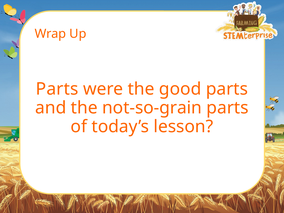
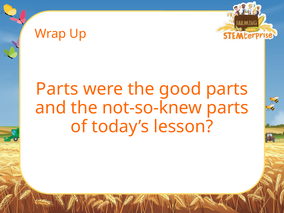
not-so-grain: not-so-grain -> not-so-knew (152, 108)
